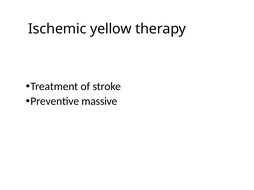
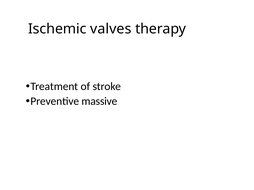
yellow: yellow -> valves (111, 29)
